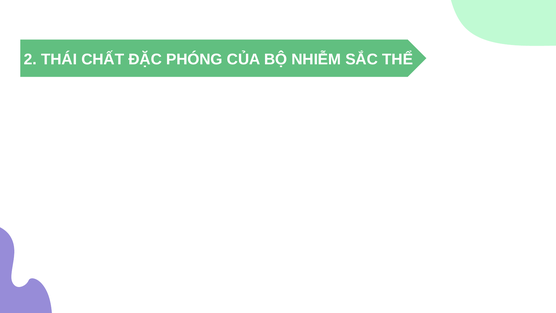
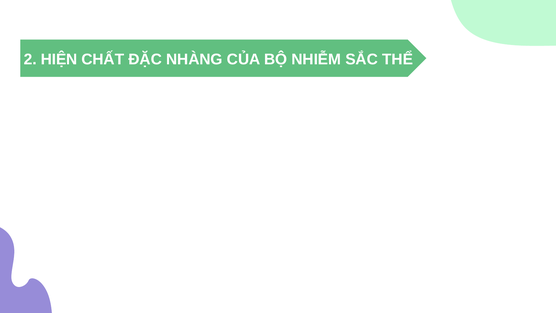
THÁI: THÁI -> HIỆN (59, 59)
PHÓNG: PHÓNG -> NHÀNG (194, 59)
